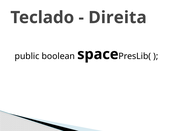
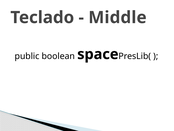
Direita: Direita -> Middle (117, 17)
